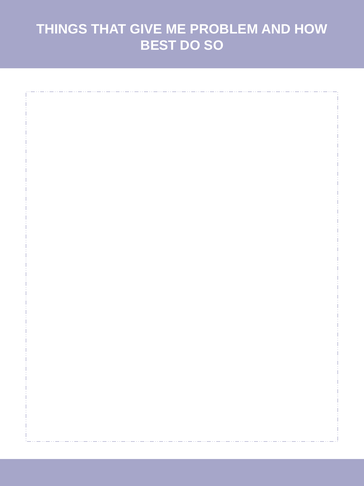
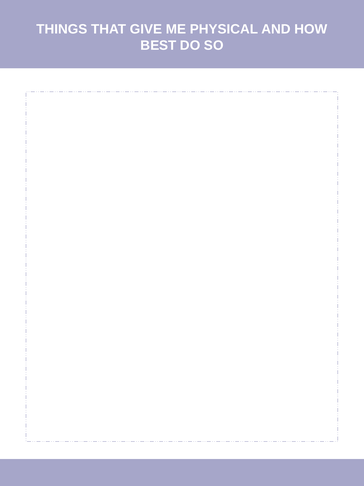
PROBLEM: PROBLEM -> PHYSICAL (224, 29)
